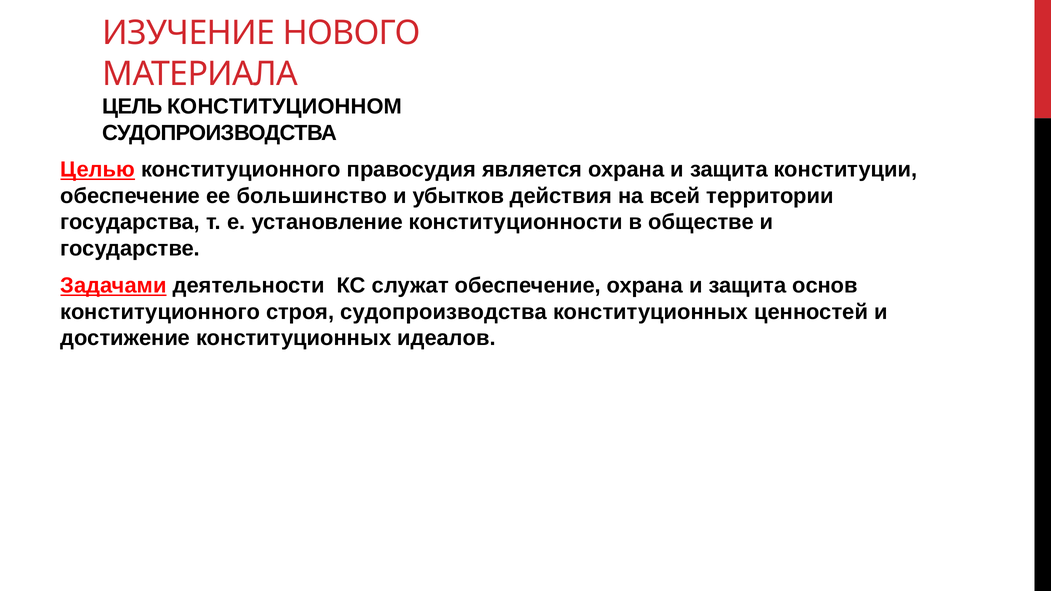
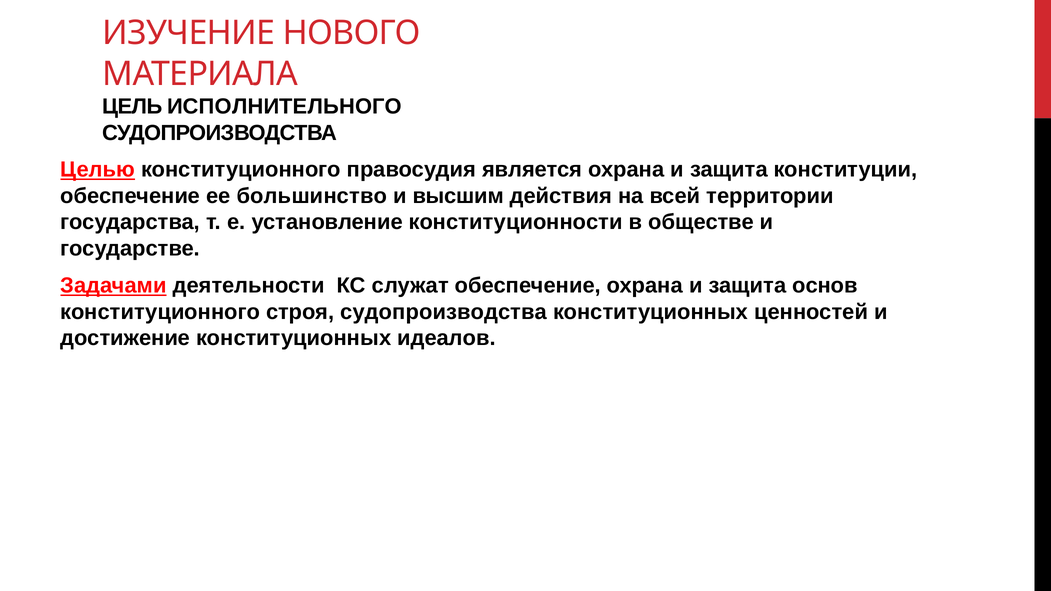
КОНСТИТУЦИОННОМ: КОНСТИТУЦИОННОМ -> ИСПОЛНИТЕЛЬНОГО (284, 107)
убытков: убытков -> высшим (458, 196)
